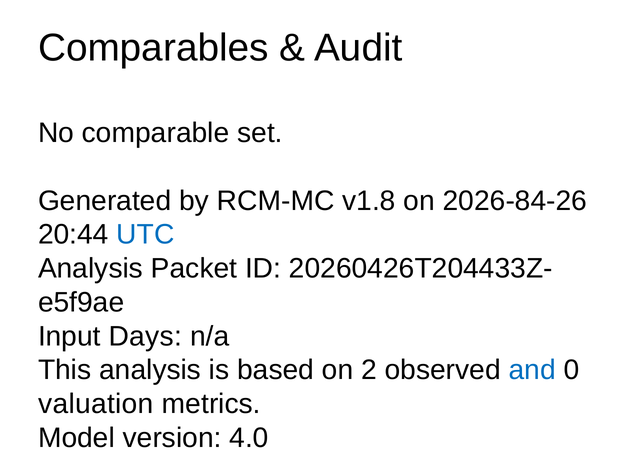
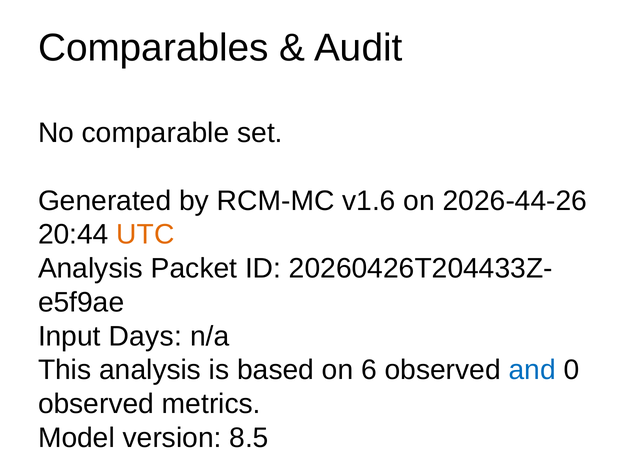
v1.8: v1.8 -> v1.6 (369, 201)
2026-84-26: 2026-84-26 -> 2026-44-26 (515, 201)
UTC colour: blue -> orange (145, 235)
2: 2 -> 6 (369, 370)
valuation: valuation -> observed (96, 404)
4.0: 4.0 -> 8.5 (249, 438)
